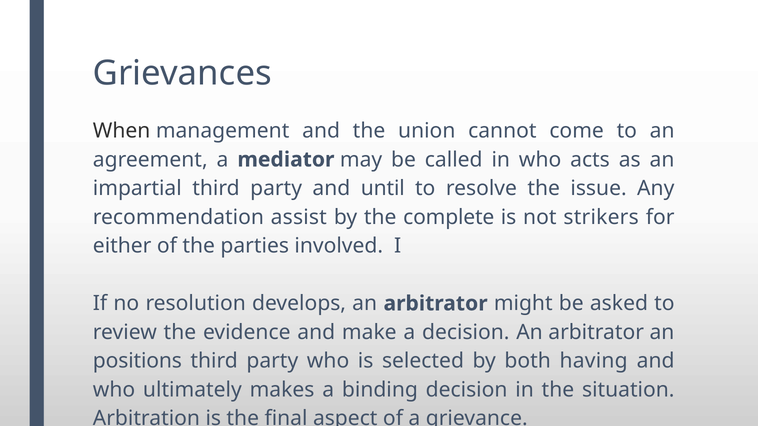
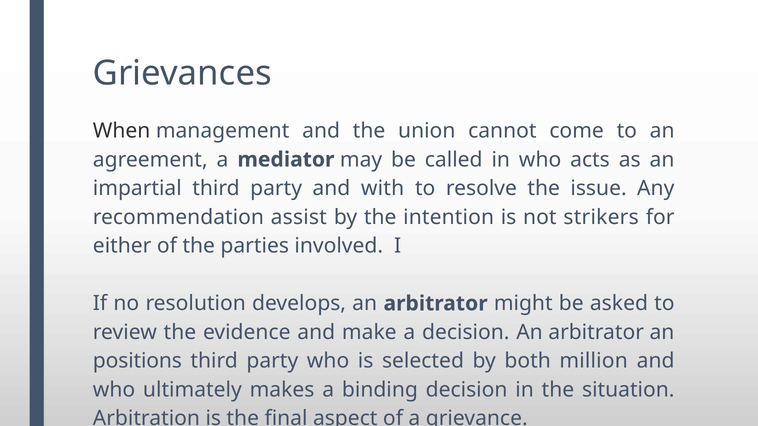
until: until -> with (383, 189)
complete: complete -> intention (449, 217)
having: having -> million (594, 361)
